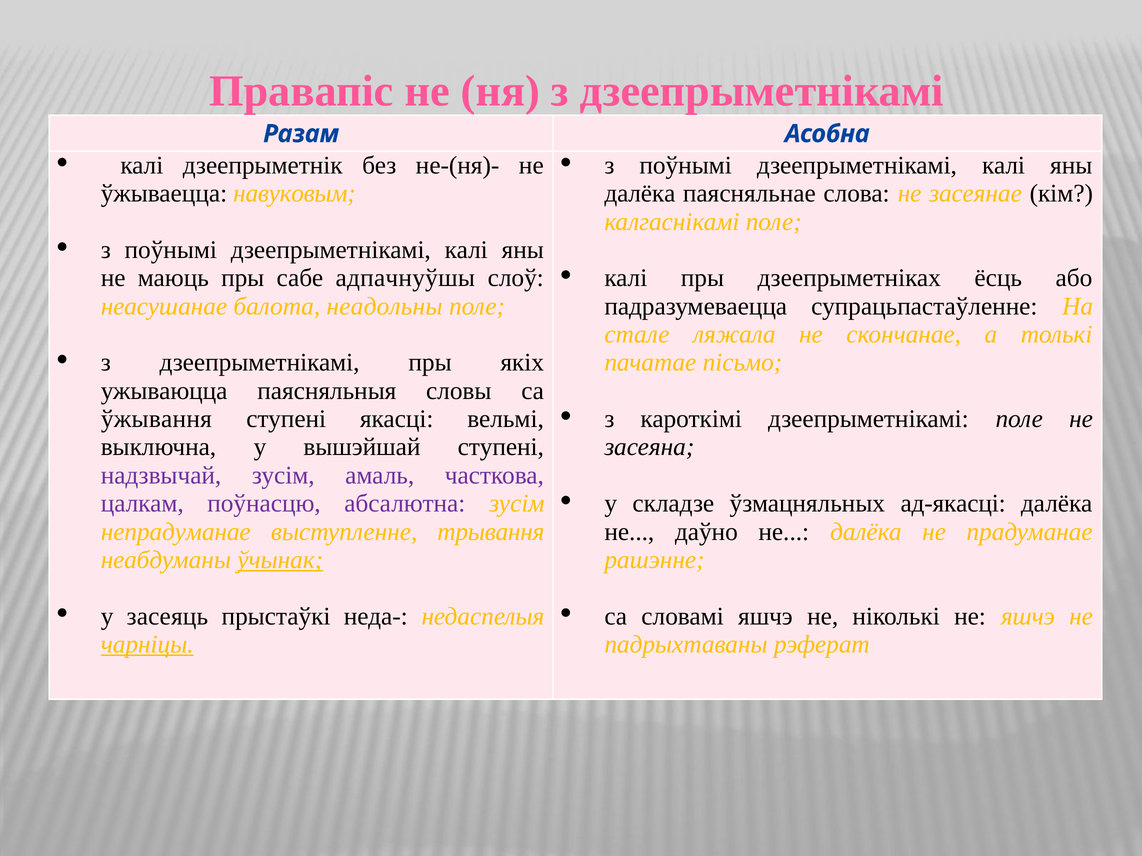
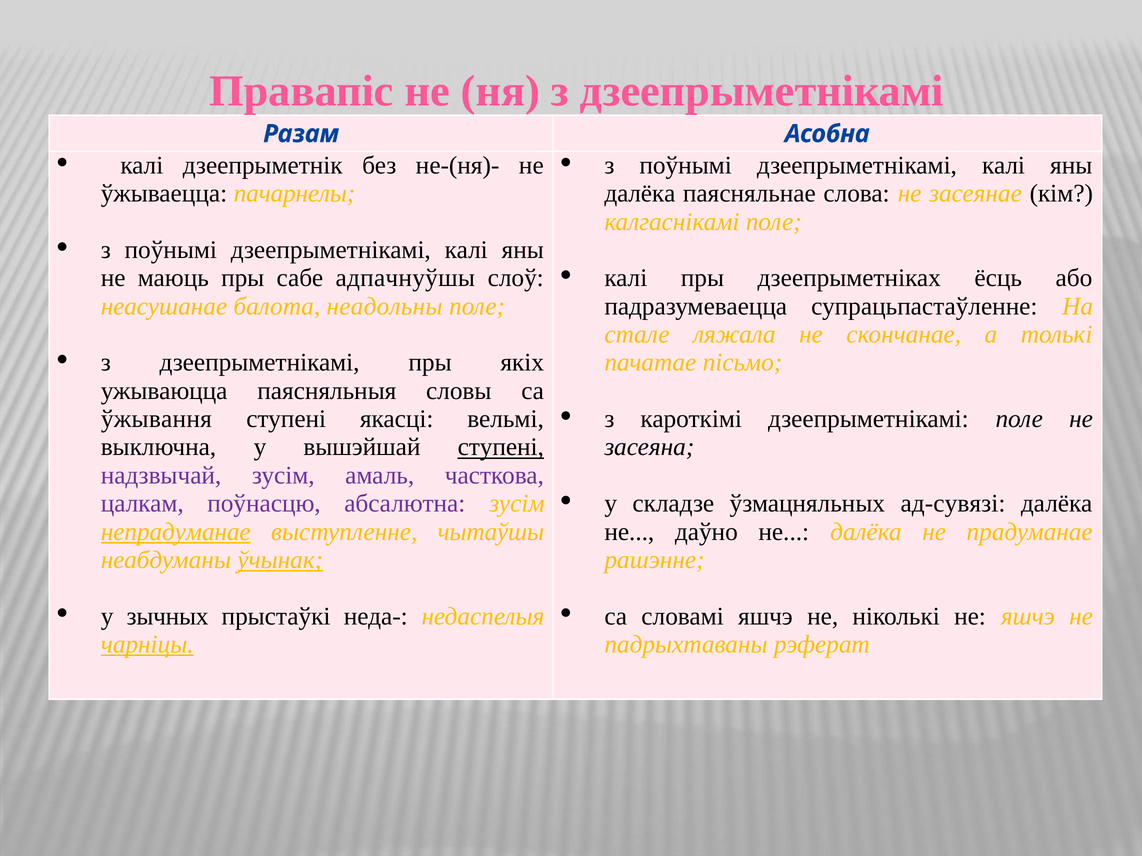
навуковым: навуковым -> пачарнелы (294, 194)
ступені underline: none -> present (501, 447)
ад-якасці: ад-якасці -> ад-сувязі (953, 504)
непрадуманае underline: none -> present (176, 532)
трывання: трывання -> чытаўшы (491, 532)
засеяць: засеяць -> зычных (168, 617)
